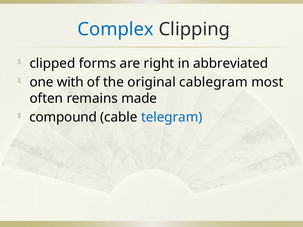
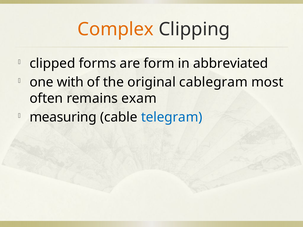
Complex colour: blue -> orange (116, 29)
right: right -> form (159, 64)
made: made -> exam (139, 99)
compound: compound -> measuring (63, 117)
